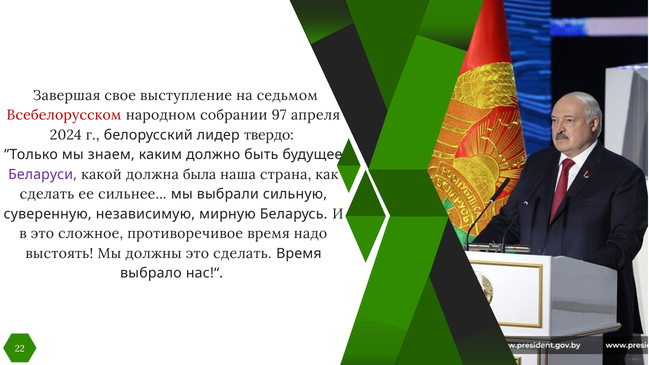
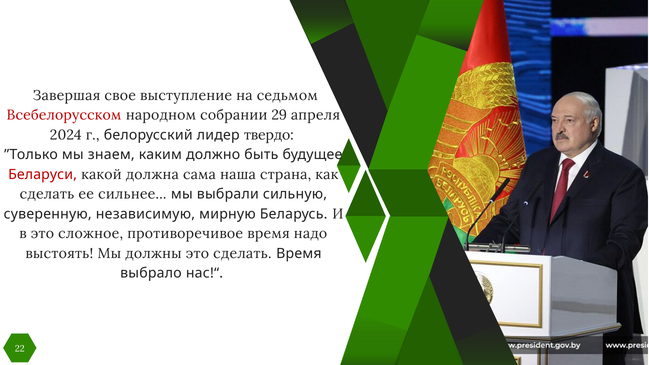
97: 97 -> 29 (279, 115)
Беларуси colour: purple -> red (43, 174)
была: была -> сама (199, 174)
